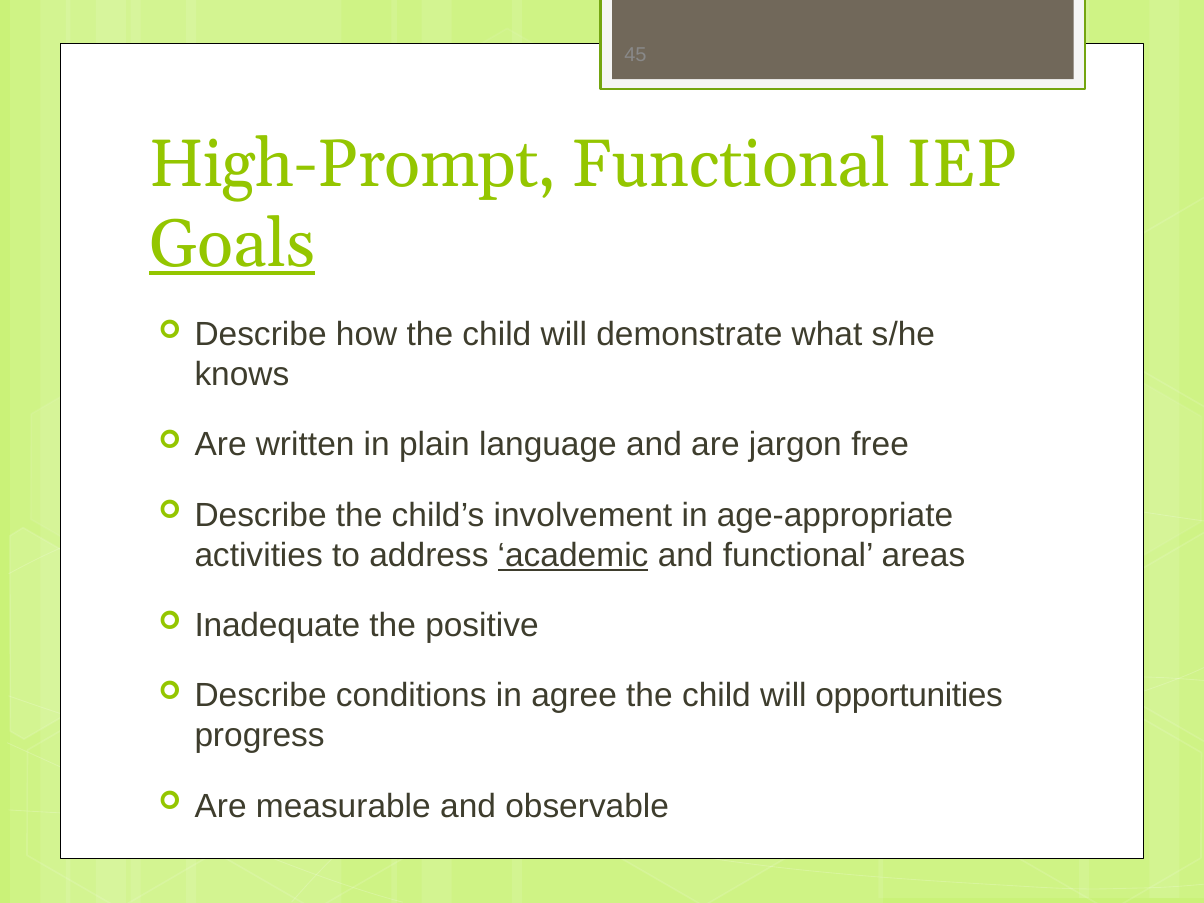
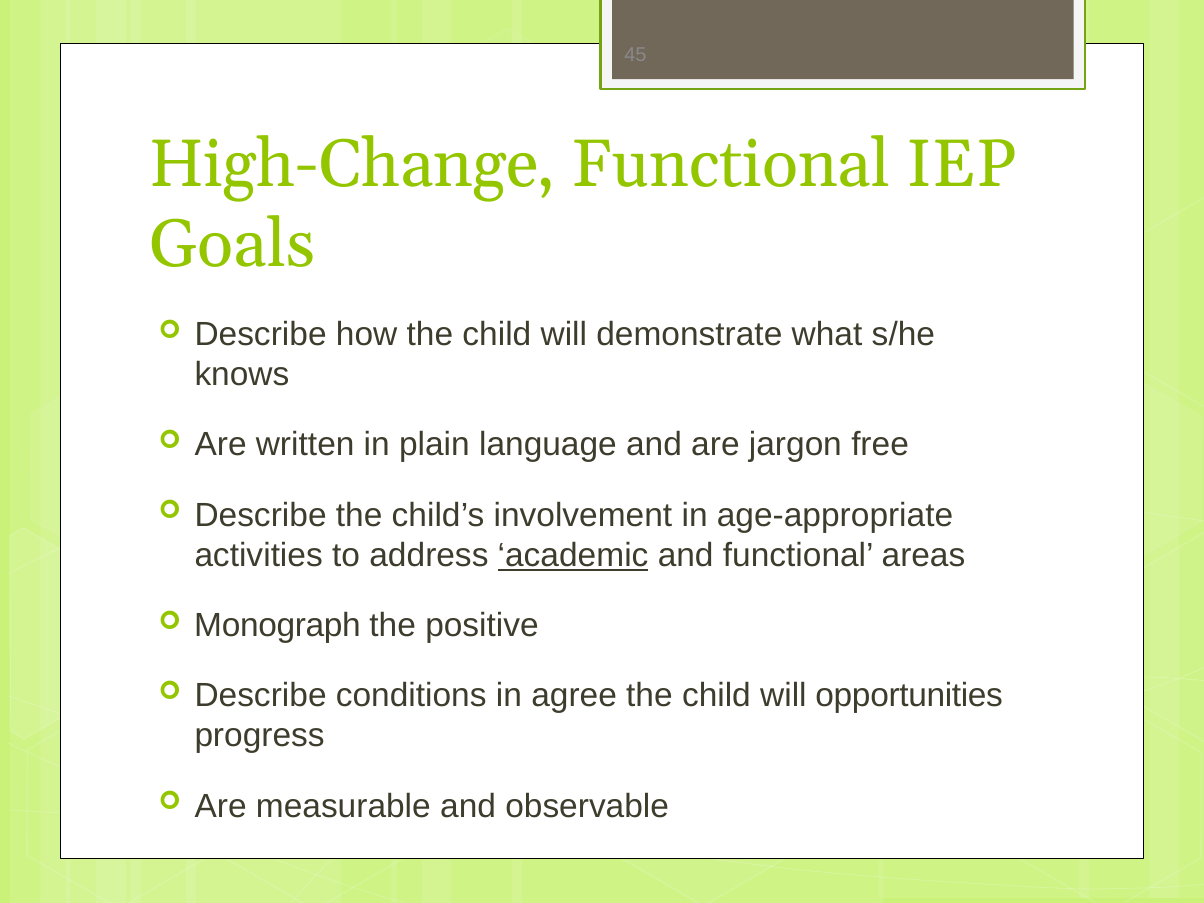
High-Prompt: High-Prompt -> High-Change (353, 164)
Goals underline: present -> none (232, 244)
Inadequate: Inadequate -> Monograph (278, 626)
